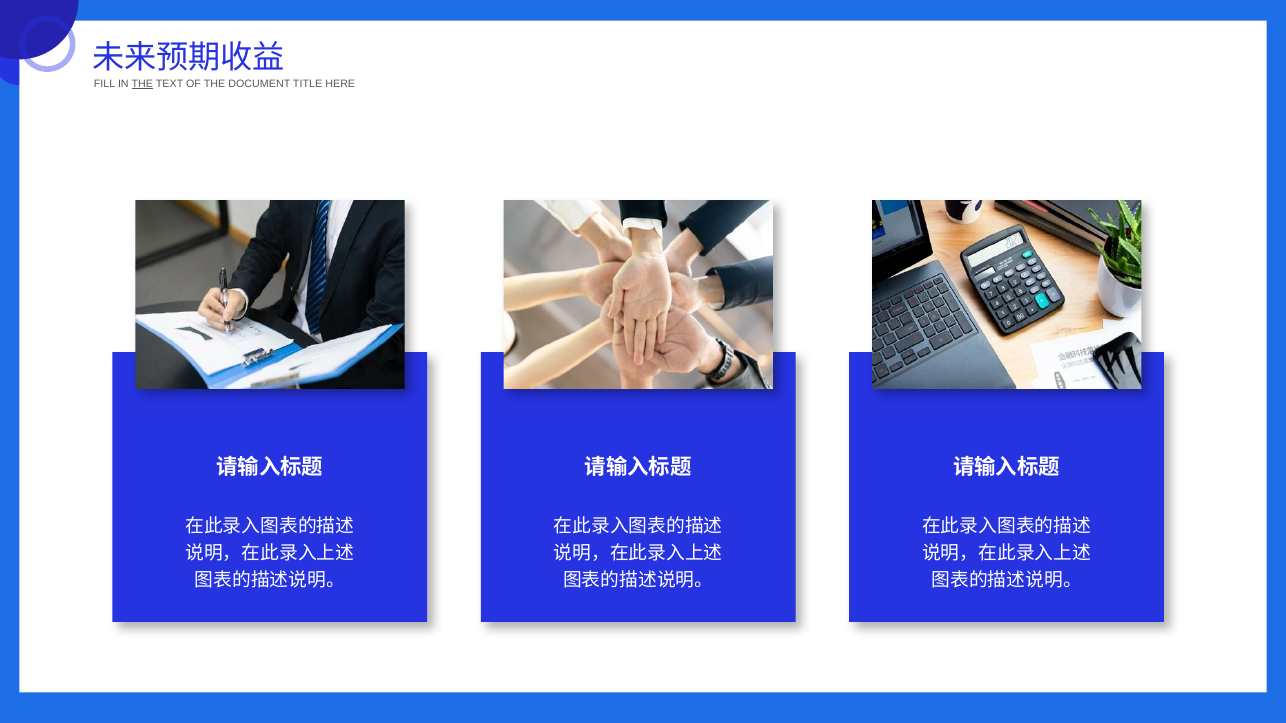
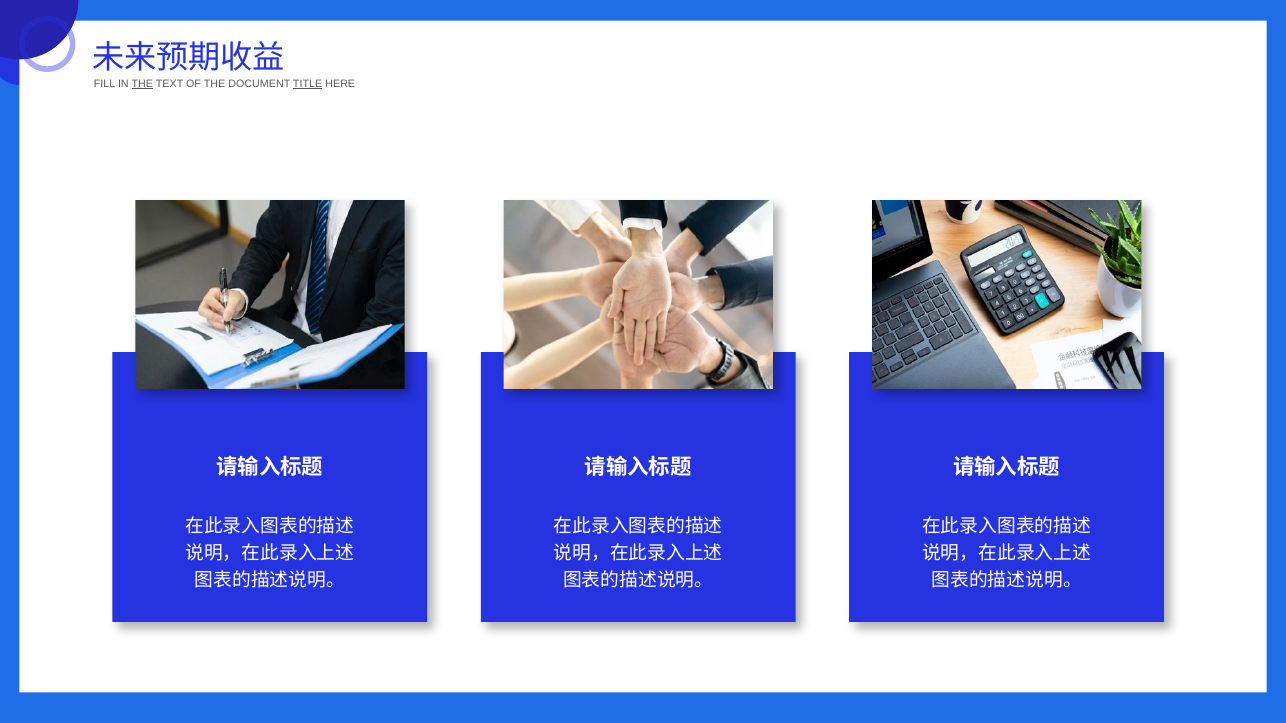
TITLE underline: none -> present (308, 84)
